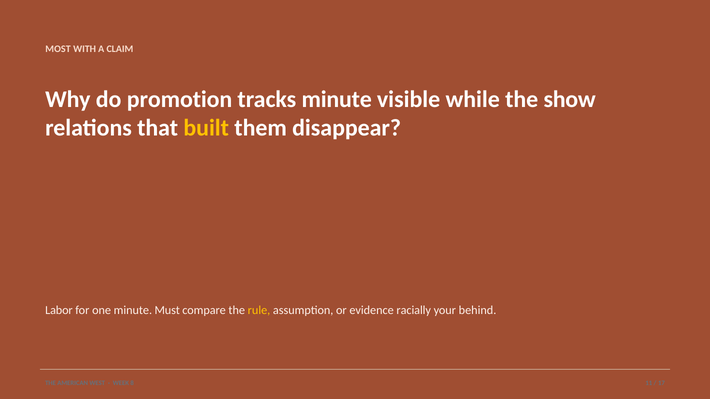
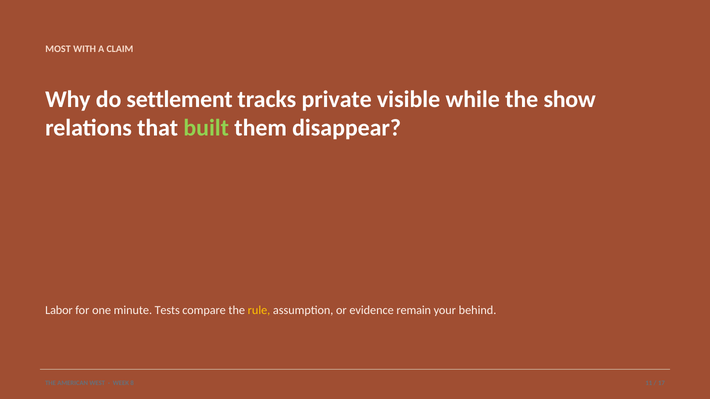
promotion: promotion -> settlement (180, 100)
tracks minute: minute -> private (337, 100)
built colour: yellow -> light green (206, 128)
Must: Must -> Tests (167, 310)
racially: racially -> remain (414, 310)
